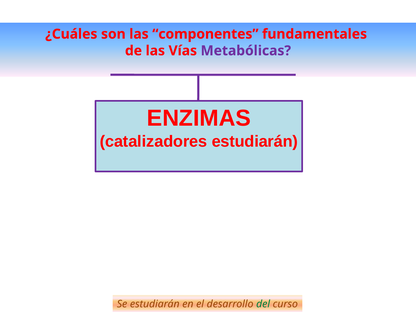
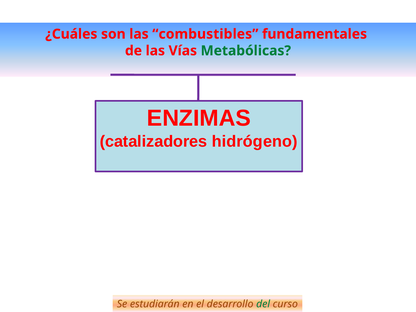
componentes: componentes -> combustibles (205, 34)
Metabólicas colour: purple -> green (246, 51)
catalizadores estudiarán: estudiarán -> hidrógeno (255, 141)
